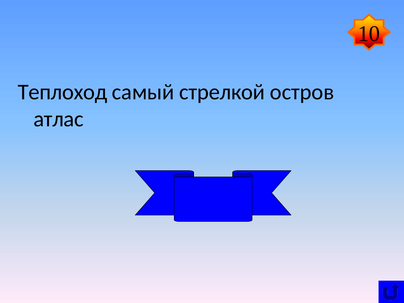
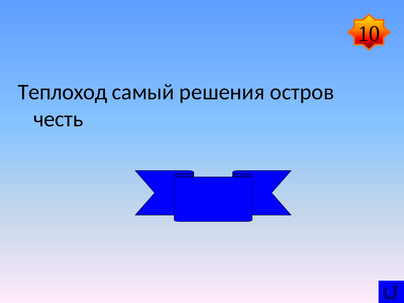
стрелкой: стрелкой -> решения (222, 92)
атлас: атлас -> честь (58, 119)
